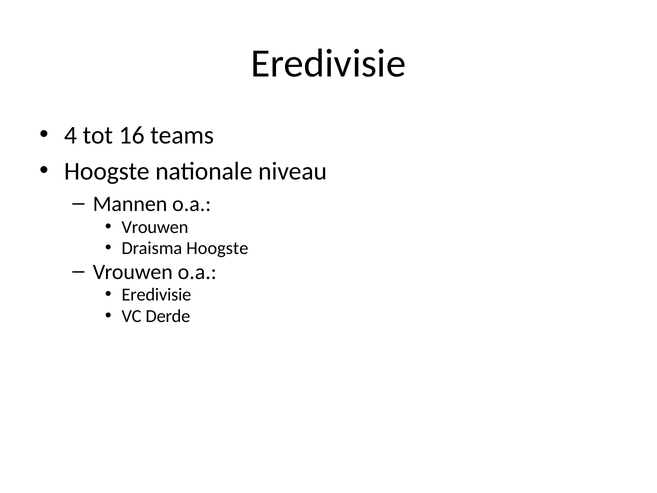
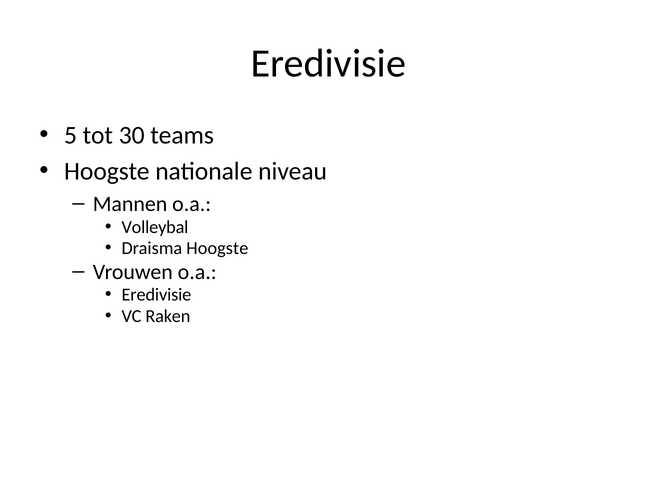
4: 4 -> 5 (71, 135)
16: 16 -> 30 (132, 135)
Vrouwen: Vrouwen -> Volleybal (155, 227)
Derde: Derde -> Raken (168, 316)
